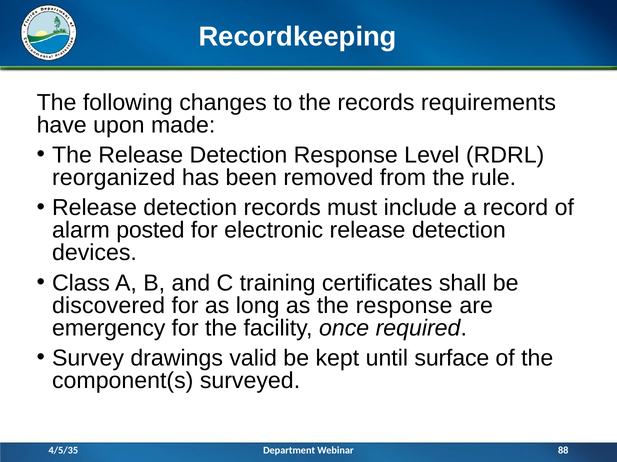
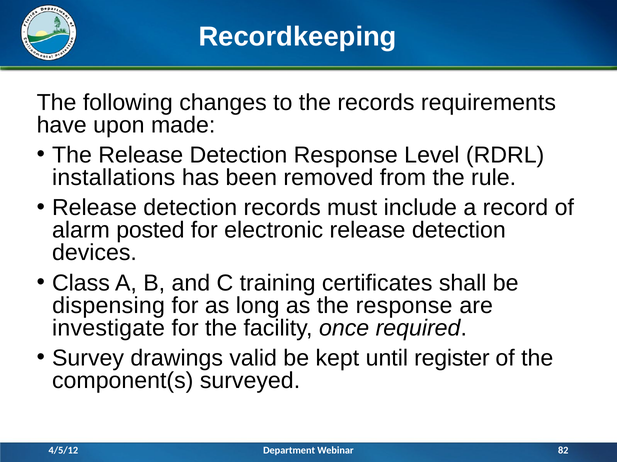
reorganized: reorganized -> installations (114, 178)
discovered: discovered -> dispensing (109, 306)
emergency: emergency -> investigate (109, 328)
surface: surface -> register (452, 359)
88: 88 -> 82 (563, 451)
4/5/35: 4/5/35 -> 4/5/12 (63, 451)
